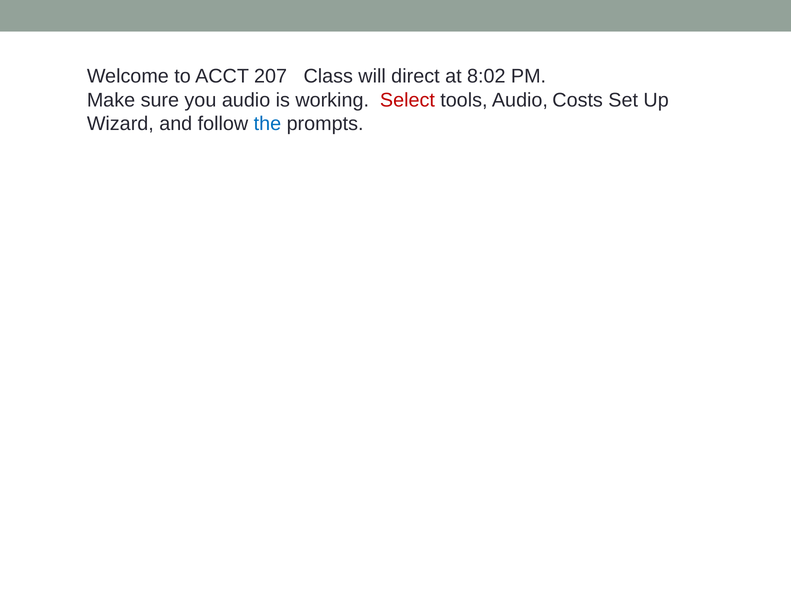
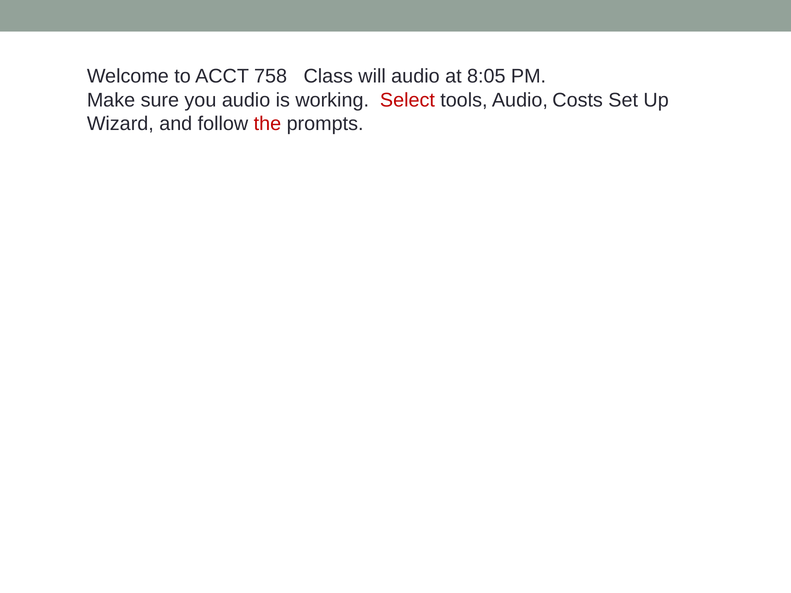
207: 207 -> 758 (271, 76)
will direct: direct -> audio (415, 76)
8:02: 8:02 -> 8:05 (486, 76)
the colour: blue -> red (267, 124)
